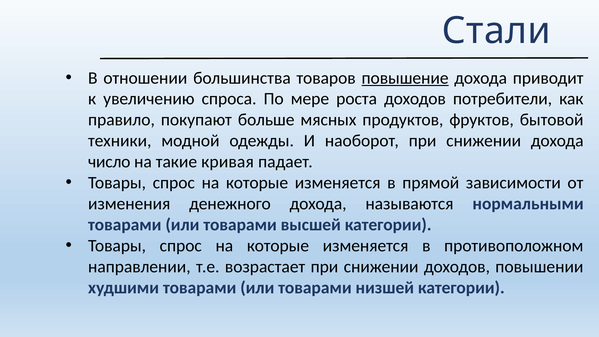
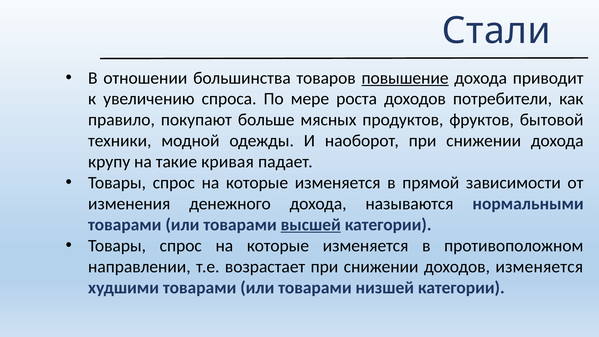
число: число -> крупу (109, 162)
высшей underline: none -> present (311, 225)
доходов повышении: повышении -> изменяется (539, 267)
